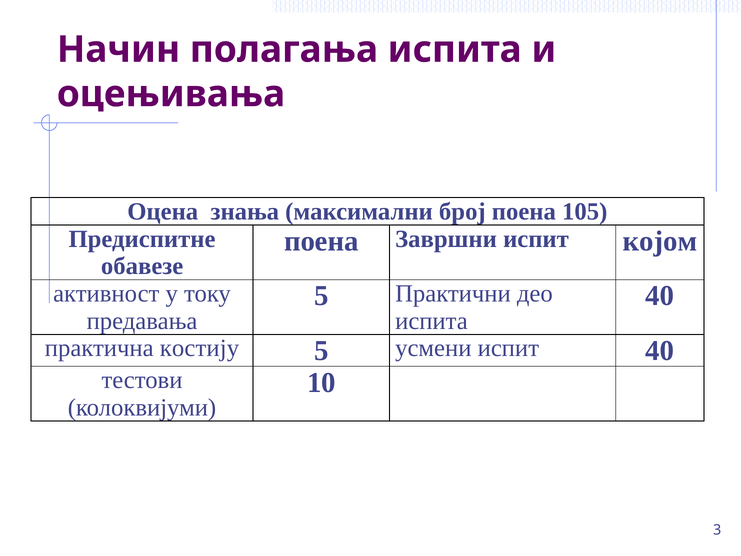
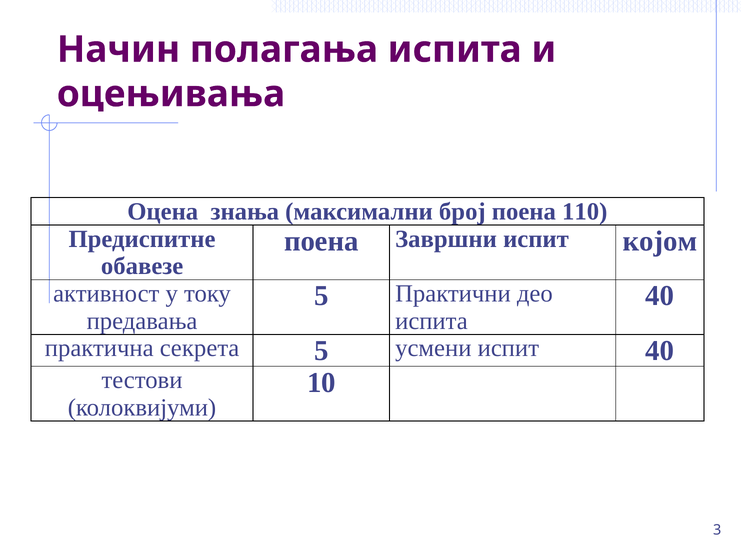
105: 105 -> 110 (585, 211)
костију: костију -> секрета (200, 348)
